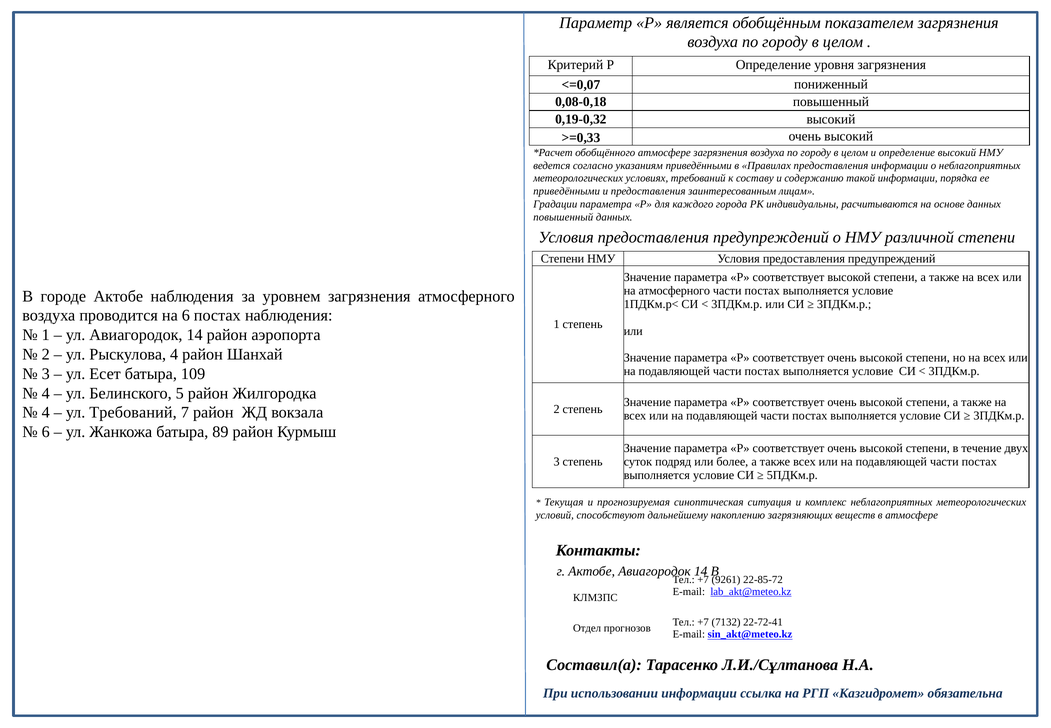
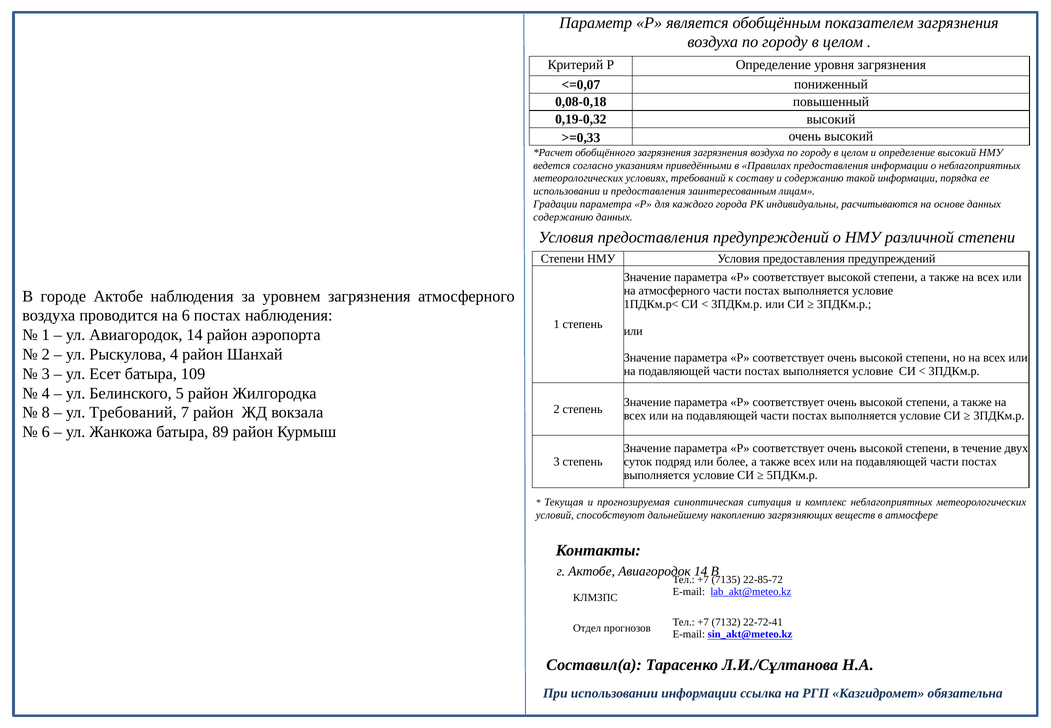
обобщённого атмосфере: атмосфере -> загрязнения (664, 152)
приведёнными: приведёнными -> использовании (567, 191)
повышенный: повышенный -> содержанию (563, 217)
4: 4 -> 8 (46, 412)
9261: 9261 -> 7135 (726, 579)
